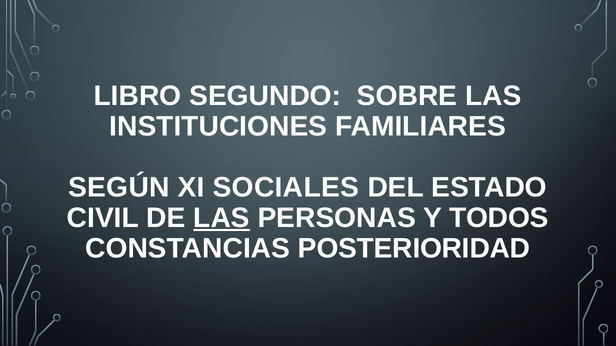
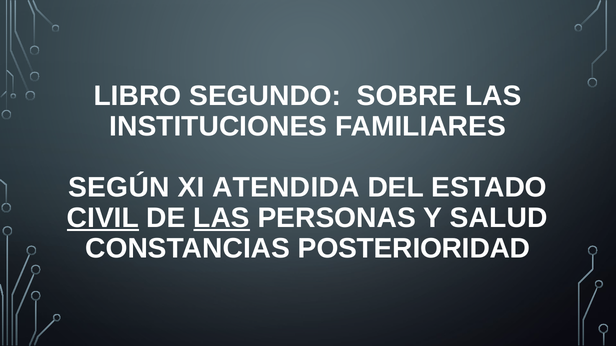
SOCIALES: SOCIALES -> ATENDIDA (286, 188)
CIVIL underline: none -> present (103, 218)
TODOS: TODOS -> SALUD (499, 218)
